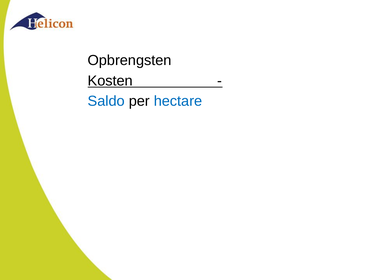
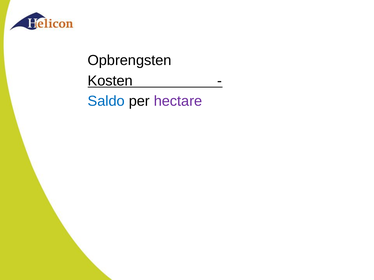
hectare colour: blue -> purple (178, 101)
